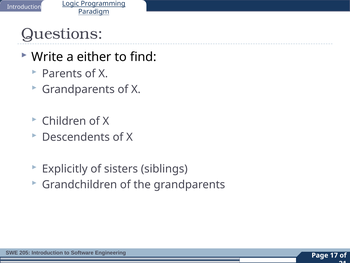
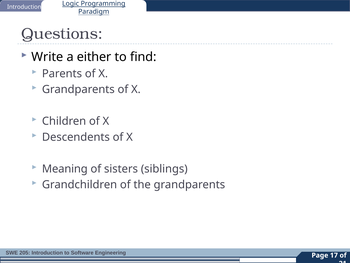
Explicitly: Explicitly -> Meaning (65, 168)
